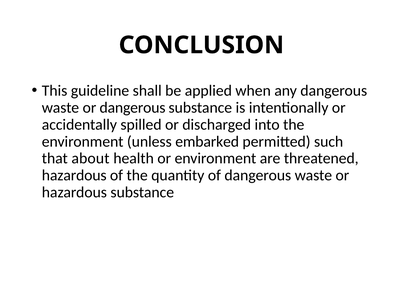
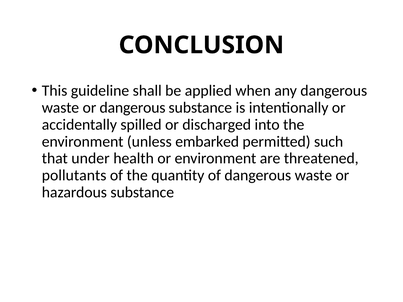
about: about -> under (91, 159)
hazardous: hazardous -> pollutants (74, 175)
